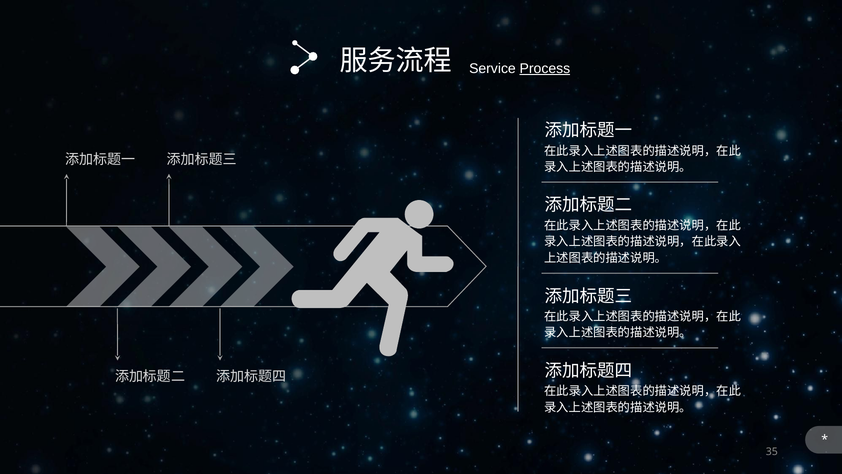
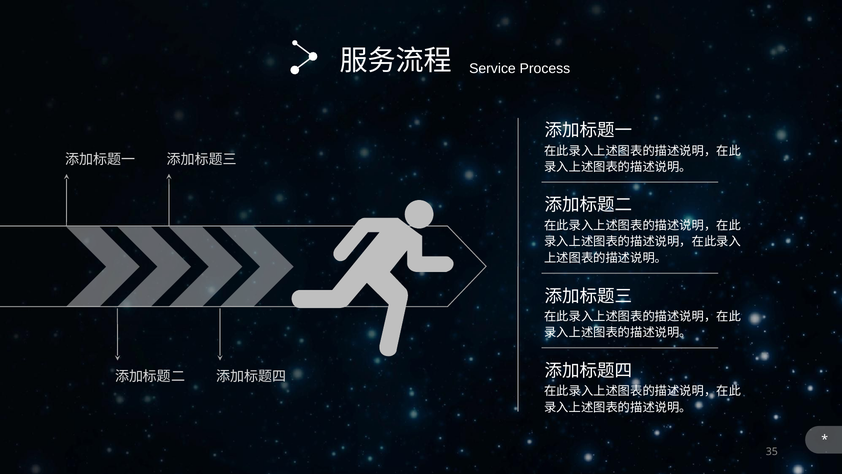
Process underline: present -> none (545, 68)
